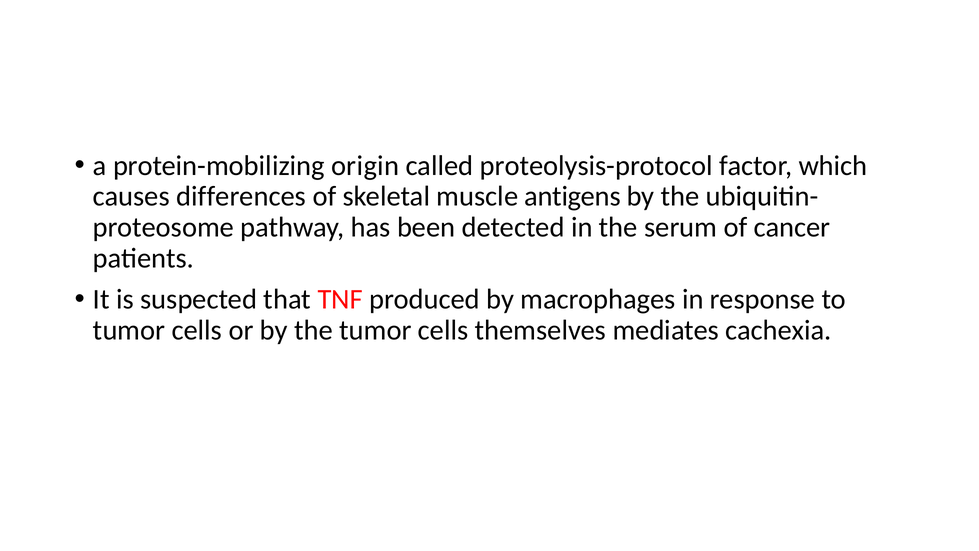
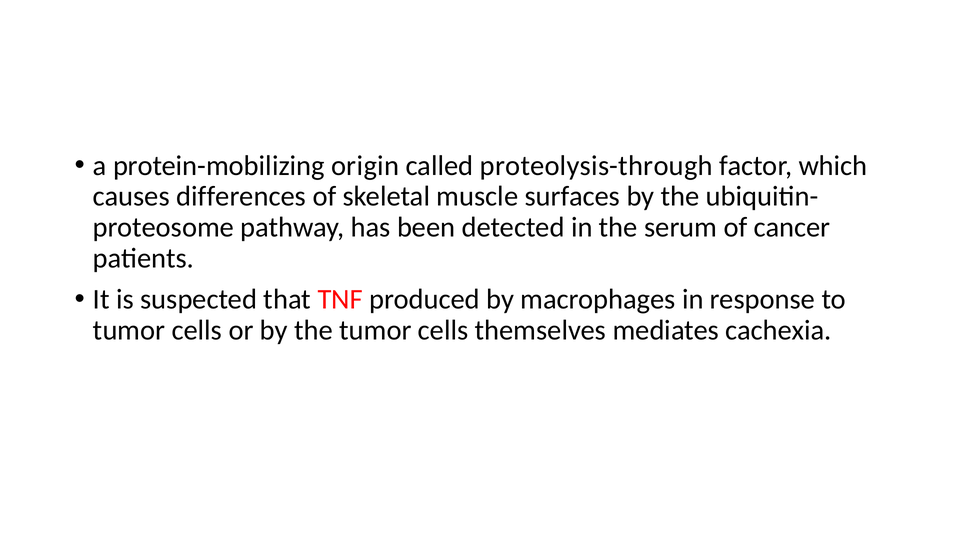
proteolysis-protocol: proteolysis-protocol -> proteolysis-through (596, 166)
antigens: antigens -> surfaces (572, 196)
